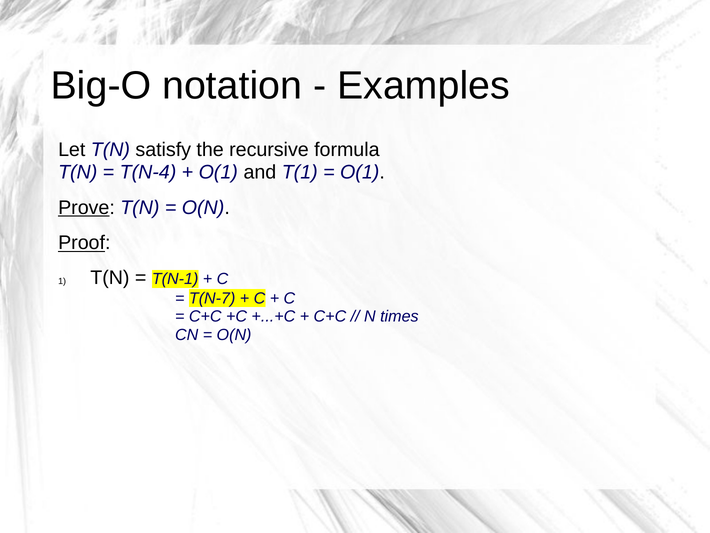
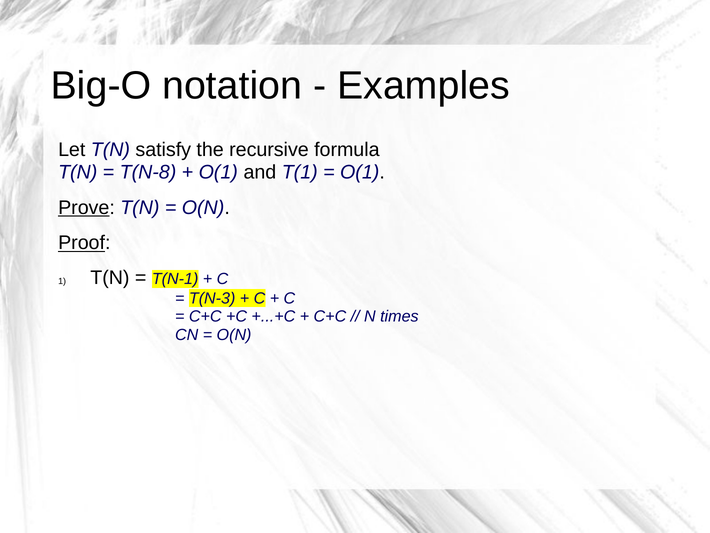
T(N-4: T(N-4 -> T(N-8 (148, 172)
T(N-7: T(N-7 -> T(N-3 (212, 298)
